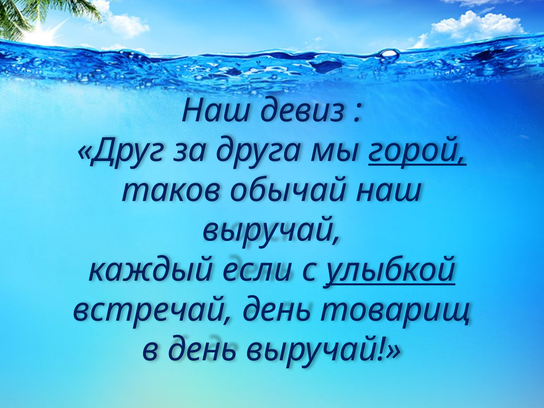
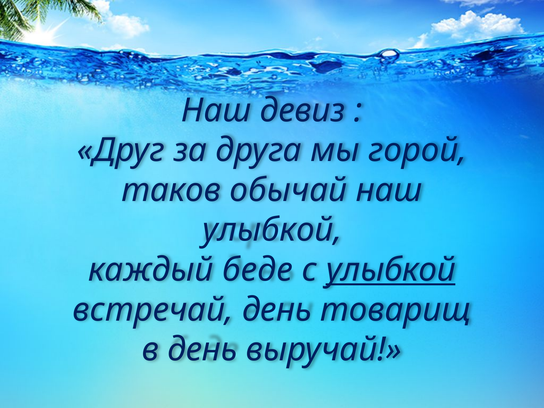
горой underline: present -> none (418, 150)
выручай: выручай -> улыбкой (272, 230)
если: если -> беде (257, 270)
